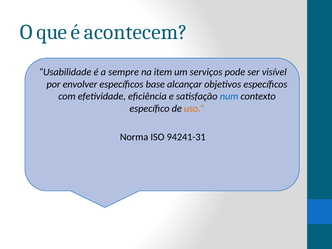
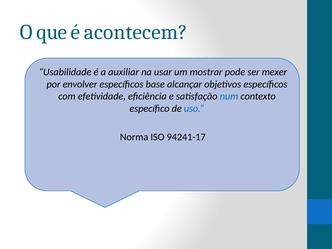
sempre: sempre -> auxiliar (124, 72)
item: item -> usar (163, 72)
serviços: serviços -> mostrar (206, 72)
visível: visível -> mexer (274, 72)
uso colour: orange -> blue (194, 109)
94241-31: 94241-31 -> 94241-17 (186, 137)
